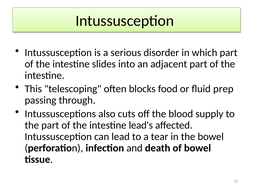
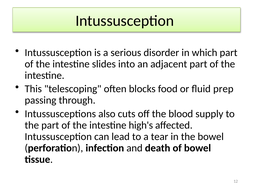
lead's: lead's -> high's (141, 125)
